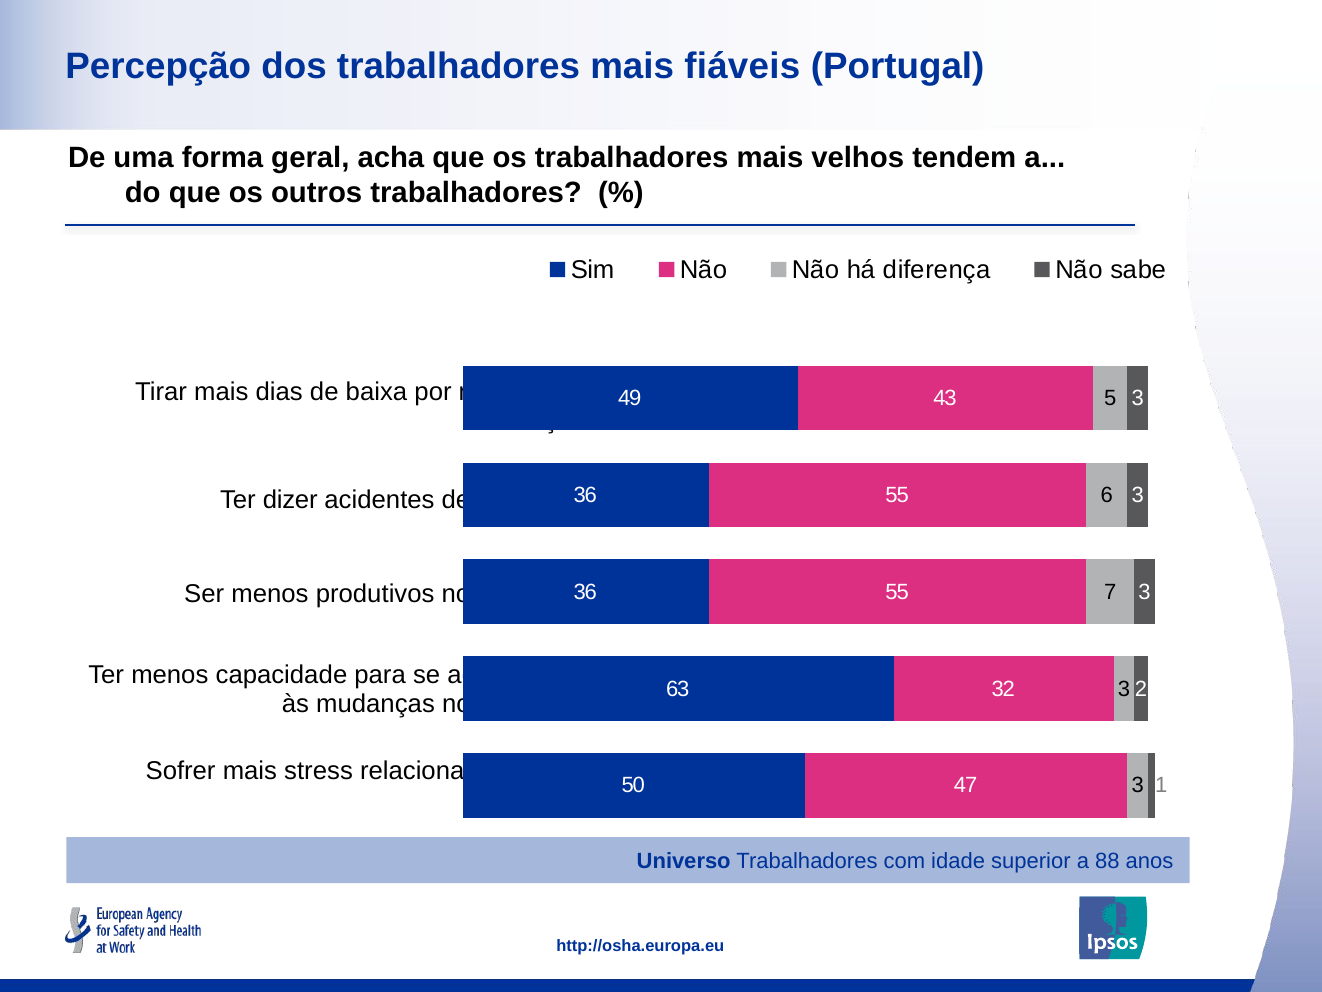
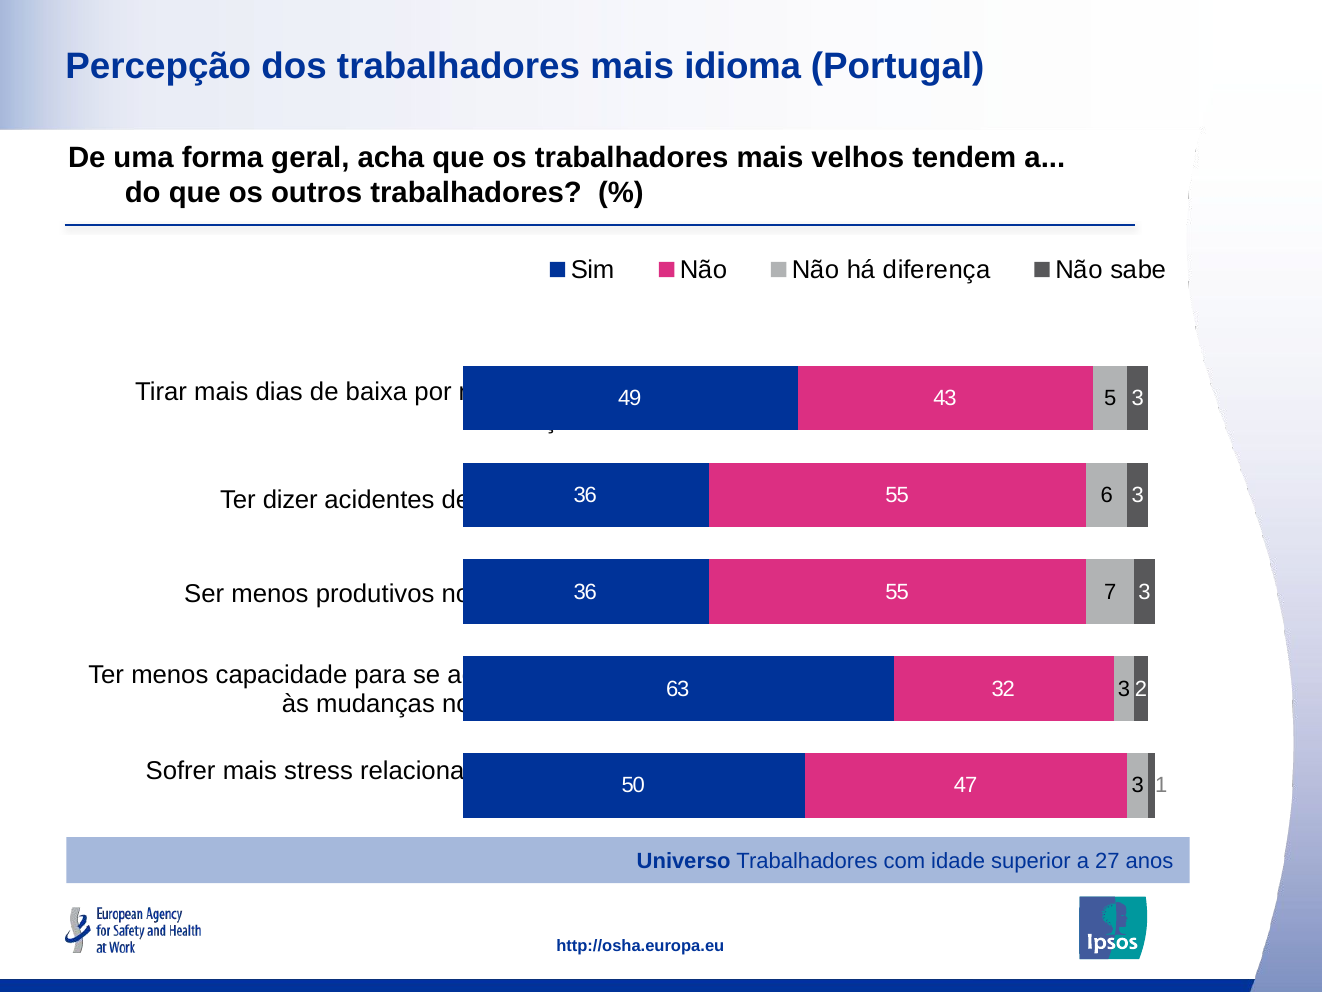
fiáveis: fiáveis -> idioma (743, 66)
88: 88 -> 27 (1107, 861)
